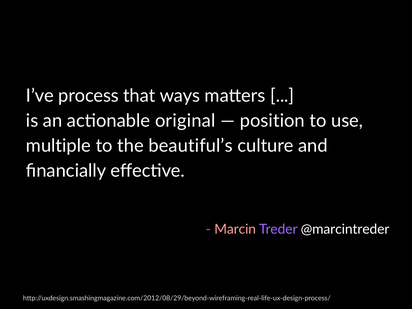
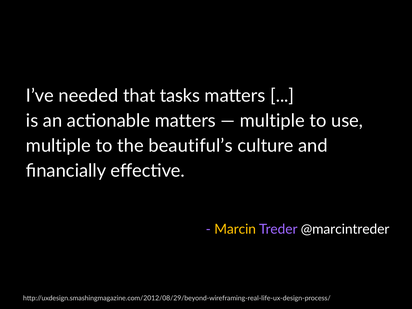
process: process -> needed (88, 96)
ways: ways -> tasks (180, 96)
actionable original: original -> matters (185, 121)
position: position -> multiple (272, 121)
Marcin colour: pink -> yellow (235, 229)
